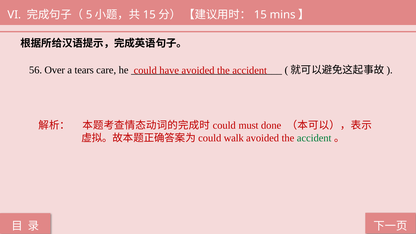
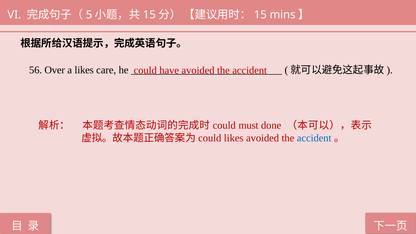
a tears: tears -> likes (84, 70)
walk: walk -> likes (234, 138)
accident colour: green -> blue (314, 138)
